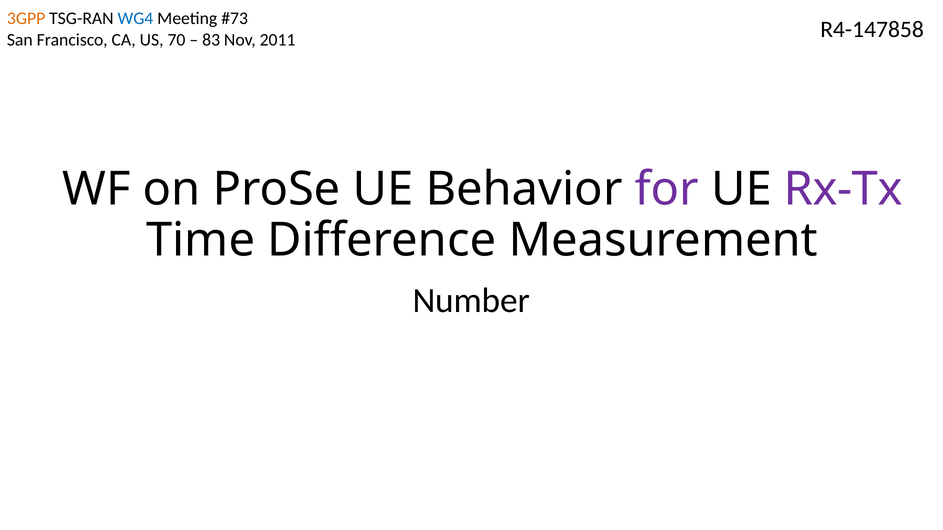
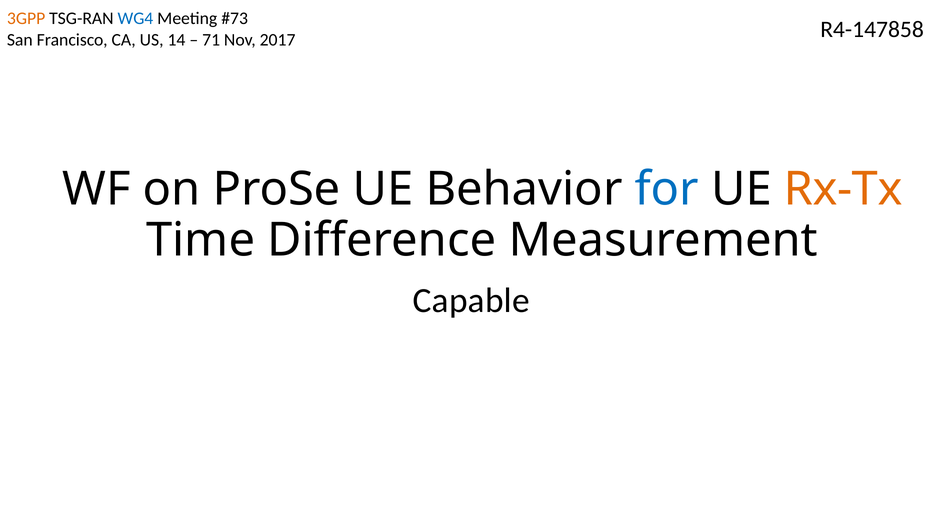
70: 70 -> 14 (176, 40)
83: 83 -> 71 (211, 40)
2011: 2011 -> 2017 (278, 40)
for colour: purple -> blue (667, 190)
Rx-Tx colour: purple -> orange (843, 190)
Number: Number -> Capable (471, 301)
